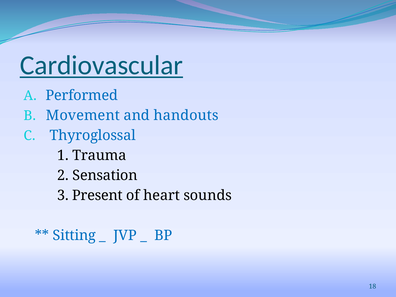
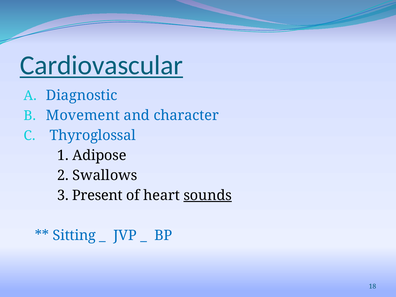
Performed: Performed -> Diagnostic (82, 95)
handouts: handouts -> character (186, 115)
Trauma: Trauma -> Adipose (99, 155)
Sensation: Sensation -> Swallows (105, 175)
sounds underline: none -> present (208, 195)
